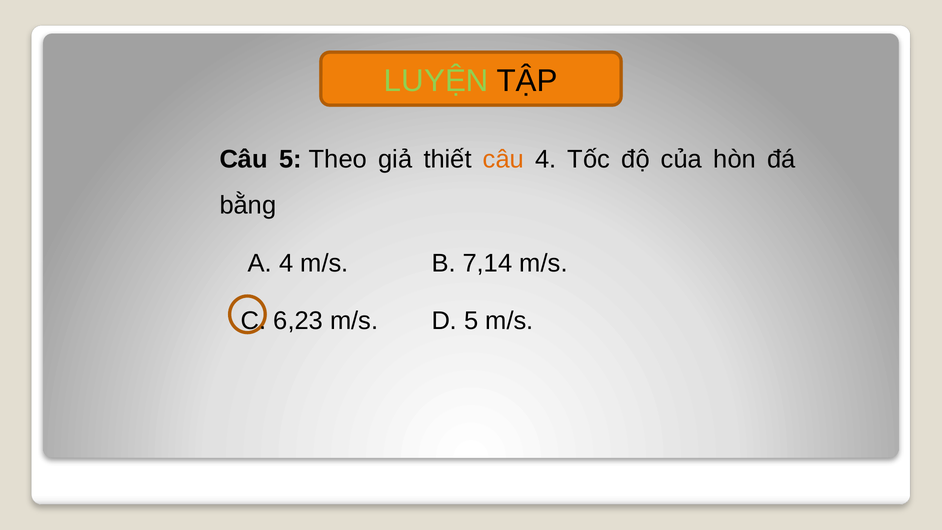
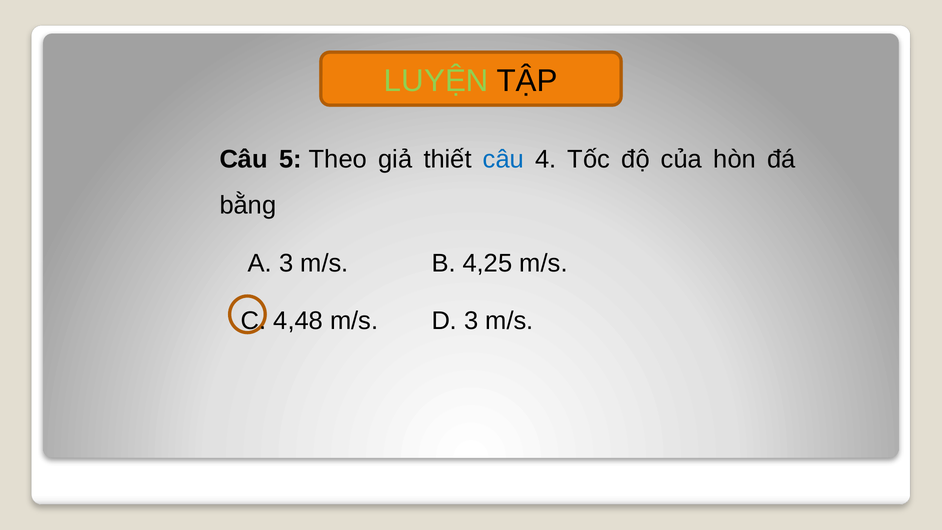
câu colour: orange -> blue (503, 159)
A 4: 4 -> 3 (286, 263)
7,14: 7,14 -> 4,25 (488, 263)
6,23: 6,23 -> 4,48 (298, 321)
D 5: 5 -> 3 (471, 321)
